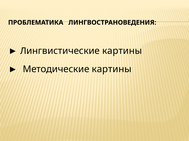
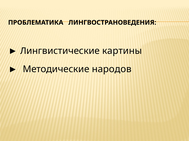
Методические картины: картины -> народов (112, 69)
